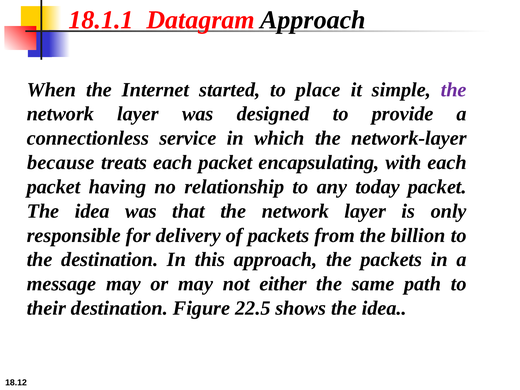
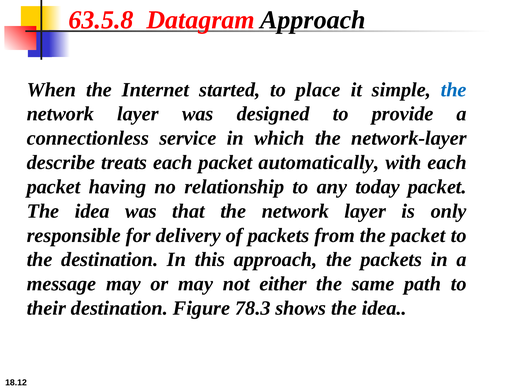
18.1.1: 18.1.1 -> 63.5.8 (101, 20)
the colour: purple -> blue (454, 90)
because: because -> describe (61, 163)
encapsulating: encapsulating -> automatically (319, 163)
the billion: billion -> packet (418, 235)
22.5: 22.5 -> 78.3 (253, 308)
